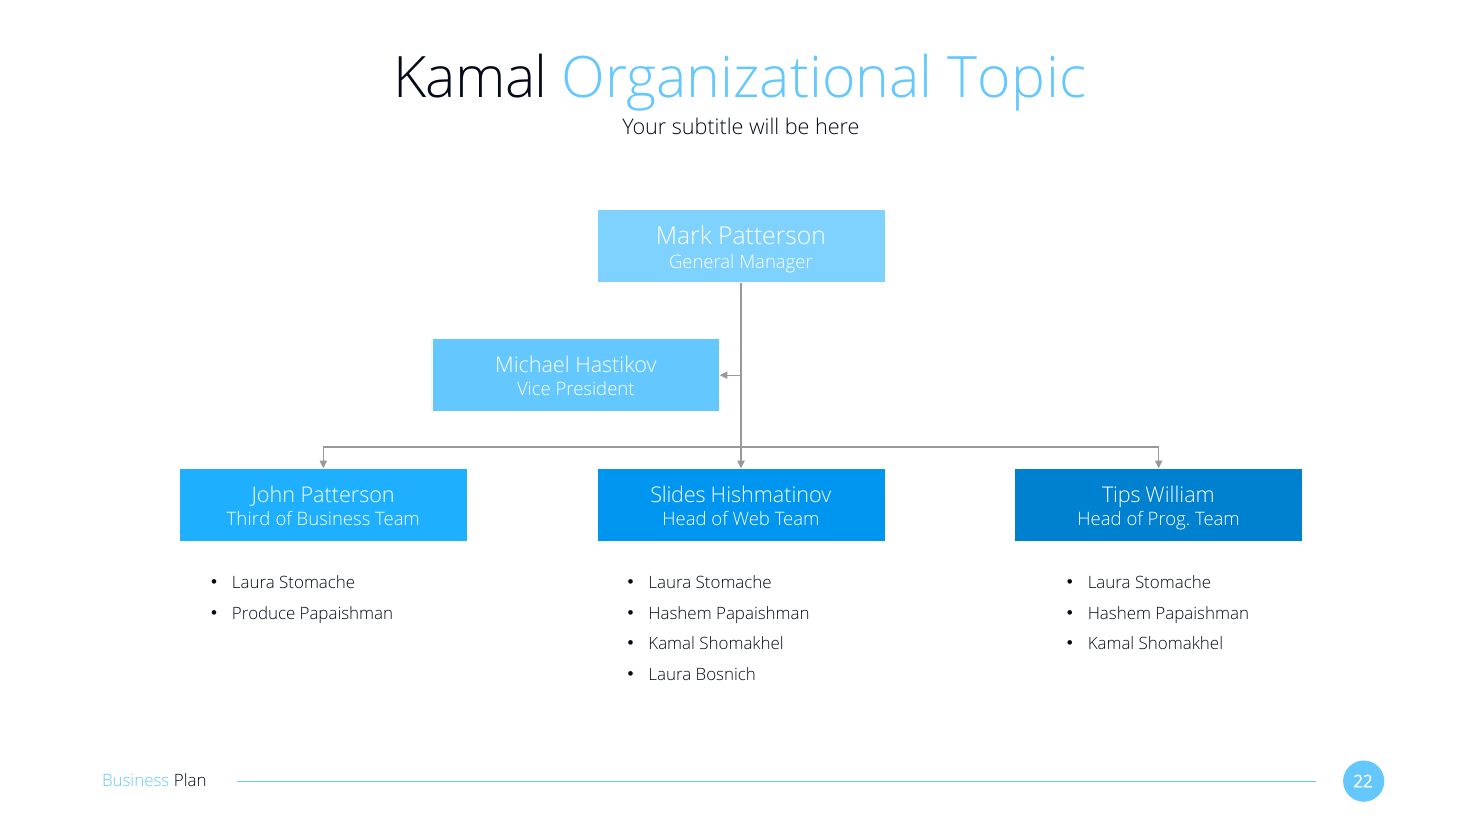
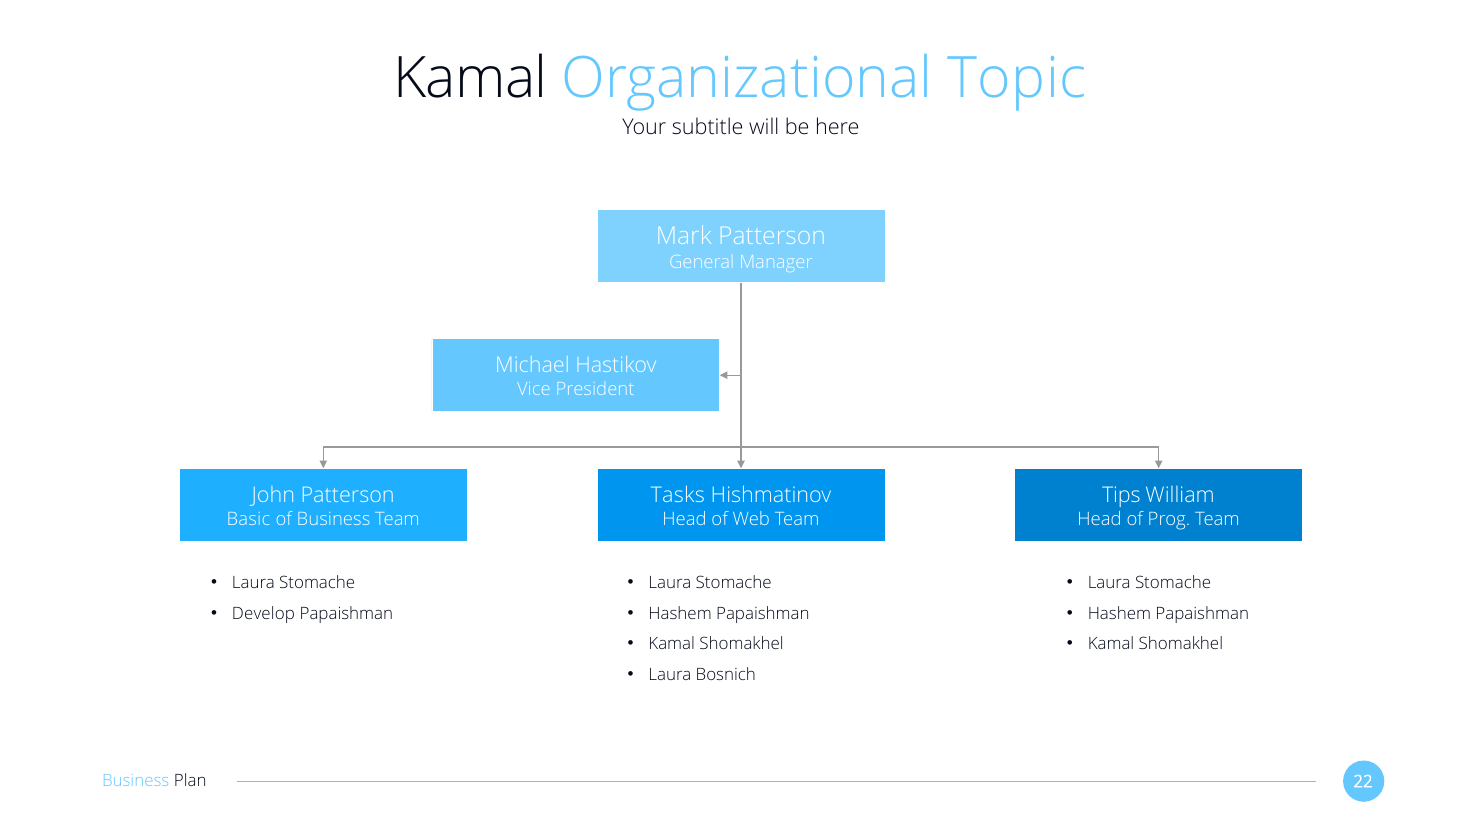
Slides: Slides -> Tasks (678, 495)
Third: Third -> Basic (248, 519)
Produce: Produce -> Develop (264, 613)
